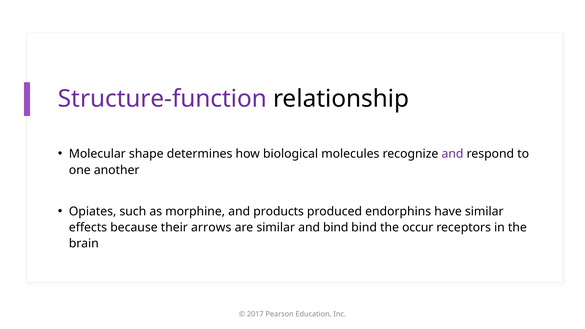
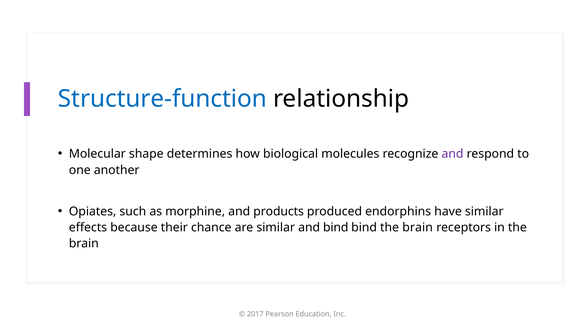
Structure-function colour: purple -> blue (162, 99)
arrows: arrows -> chance (211, 228)
bind the occur: occur -> brain (418, 228)
